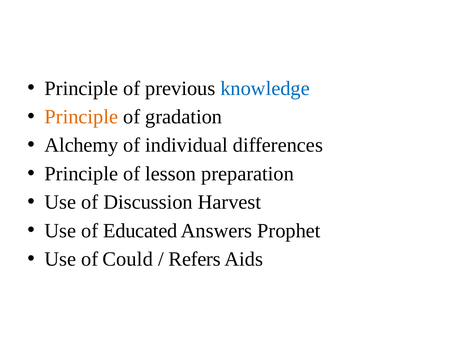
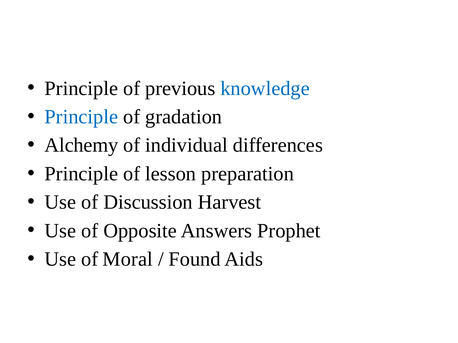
Principle colour: orange -> blue (81, 117)
Educated: Educated -> Opposite (140, 231)
Could: Could -> Moral (128, 259)
Refers: Refers -> Found (195, 259)
